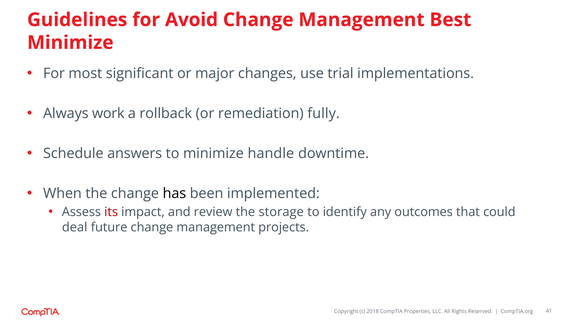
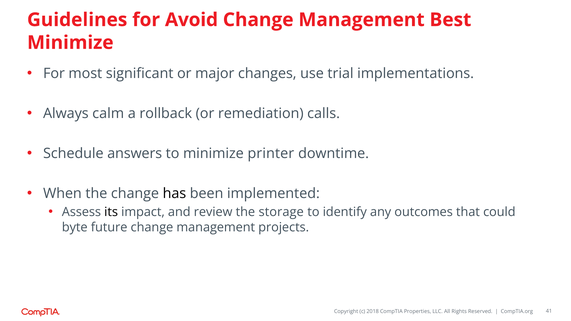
work: work -> calm (108, 114)
fully: fully -> calls (324, 114)
handle: handle -> printer (271, 154)
its colour: red -> black (111, 212)
deal: deal -> byte (75, 227)
